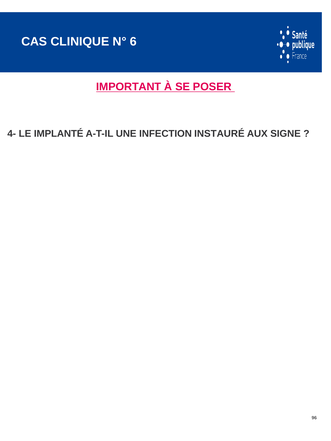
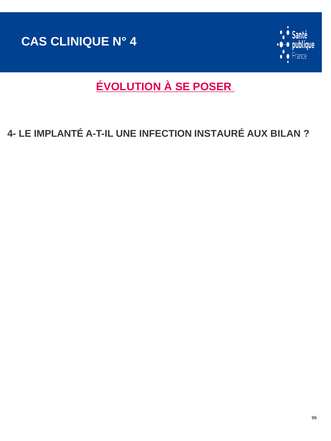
6: 6 -> 4 (133, 42)
IMPORTANT: IMPORTANT -> ÉVOLUTION (129, 87)
SIGNE: SIGNE -> BILAN (285, 134)
